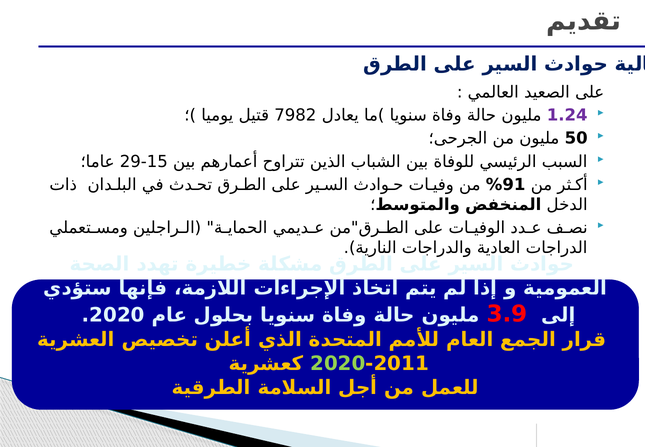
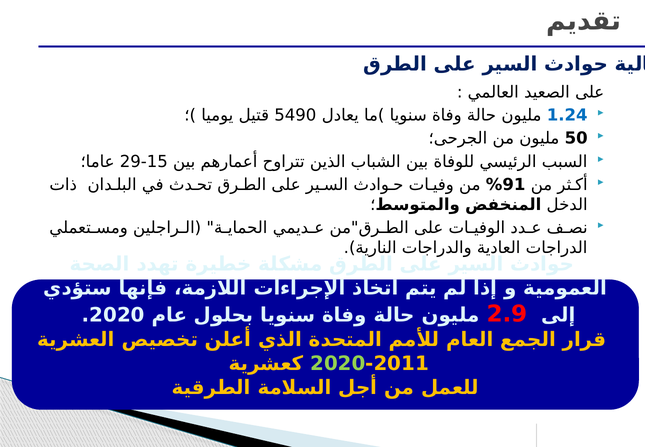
7982: 7982 -> 5490 (295, 115)
1.24 colour: purple -> blue (567, 115)
3.9: 3.9 -> 2.9 (507, 314)
